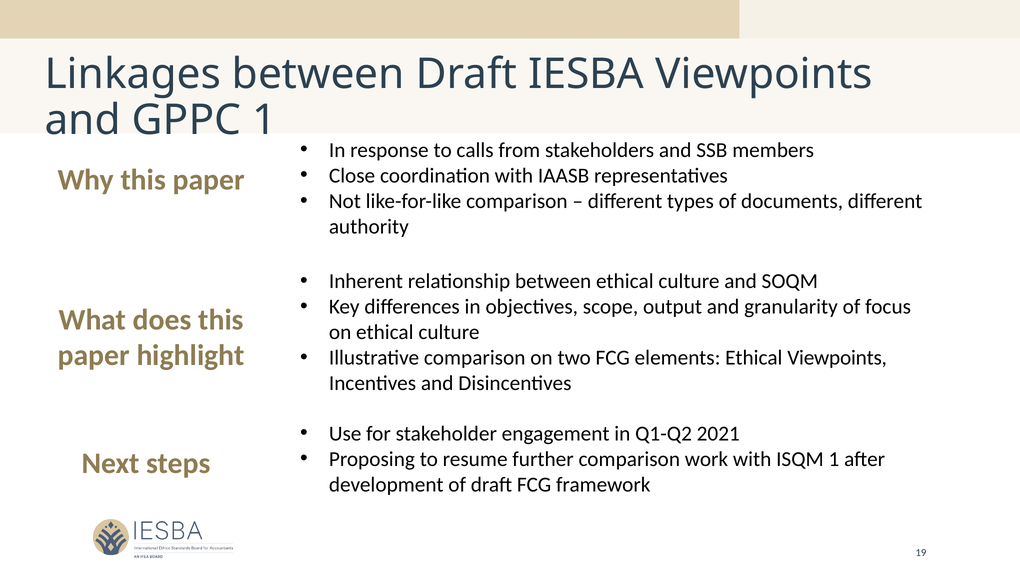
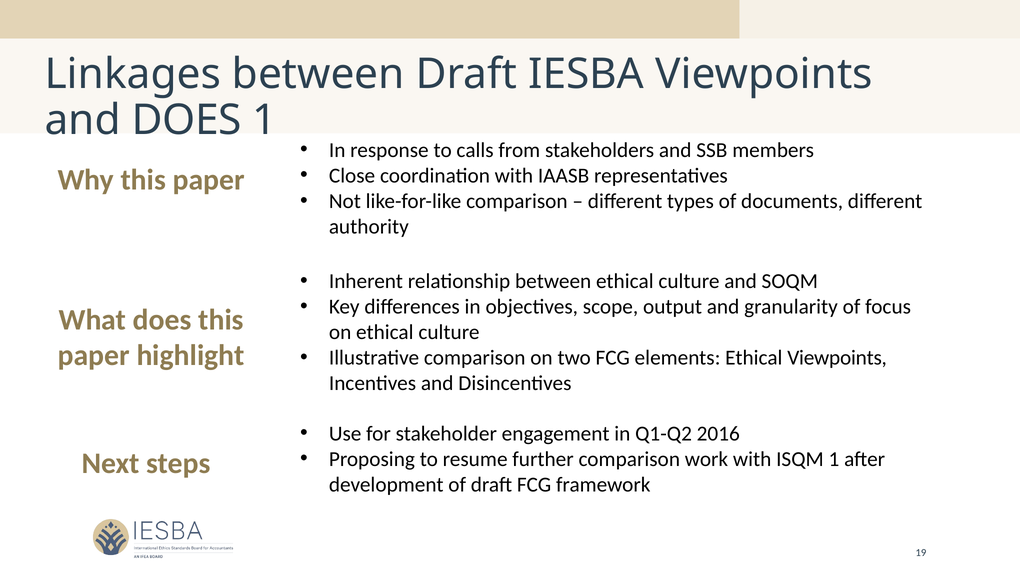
and GPPC: GPPC -> DOES (187, 120)
2021: 2021 -> 2016 (718, 433)
